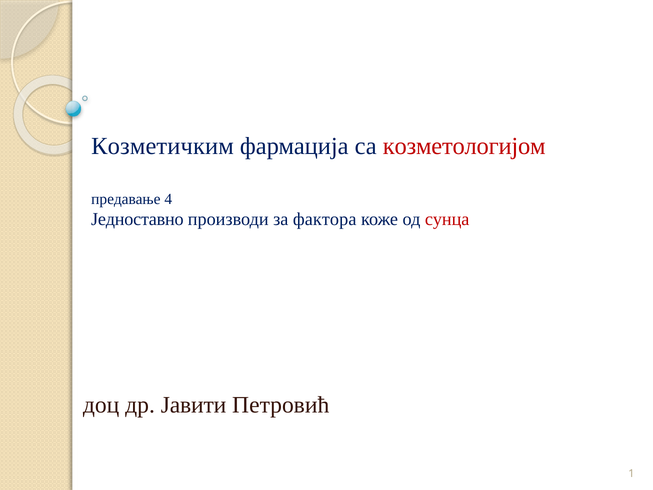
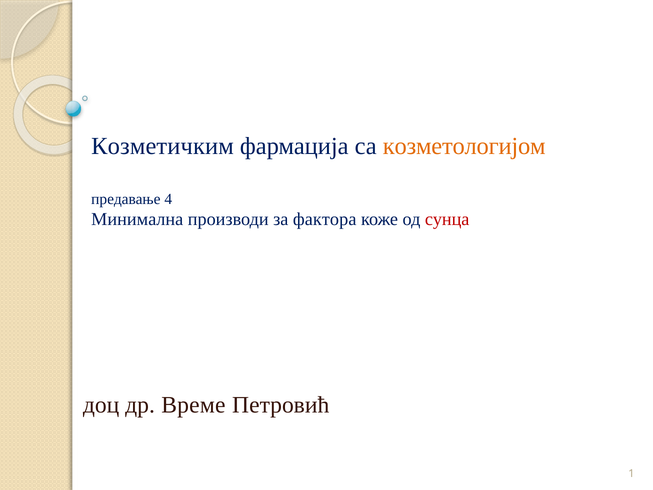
козметологијом colour: red -> orange (464, 146)
Једноставно: Једноставно -> Минимална (137, 219)
Јавити: Јавити -> Време (193, 405)
